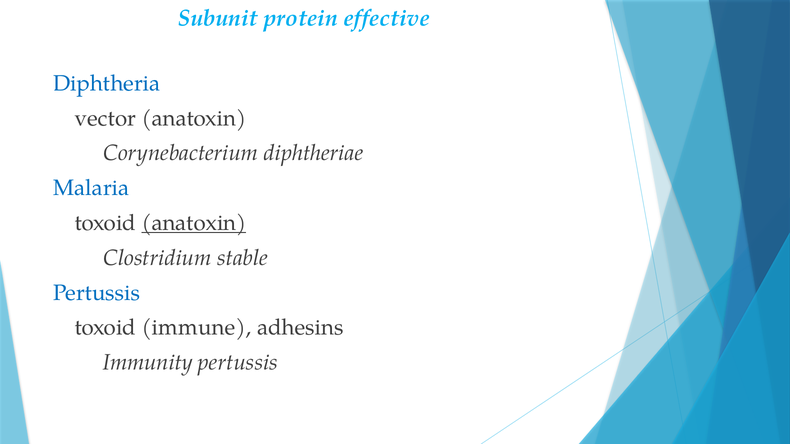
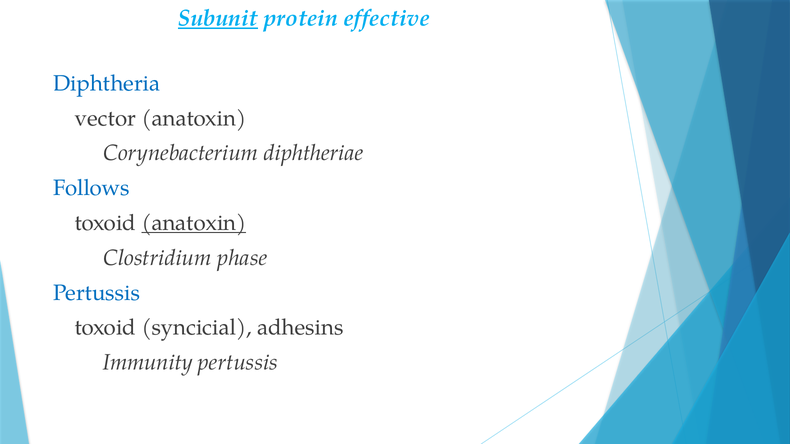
Subunit underline: none -> present (218, 18)
Malaria: Malaria -> Follows (91, 188)
stable: stable -> phase (242, 258)
immune: immune -> syncicial (197, 328)
